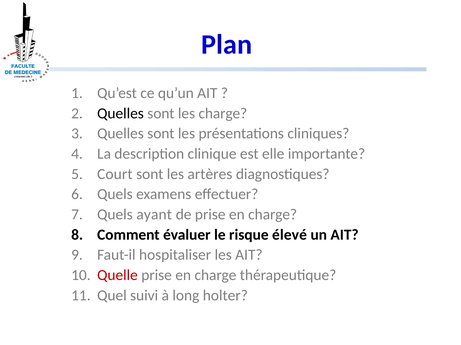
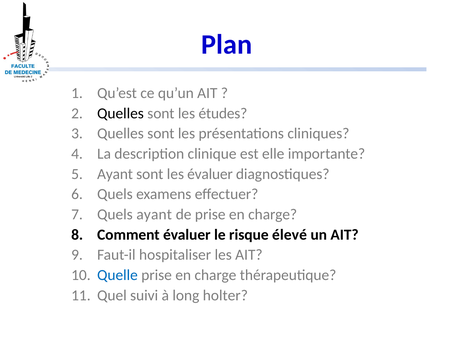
les charge: charge -> études (223, 114)
Court: Court -> Ayant (115, 174)
les artères: artères -> évaluer (210, 174)
Quelle colour: red -> blue (117, 276)
